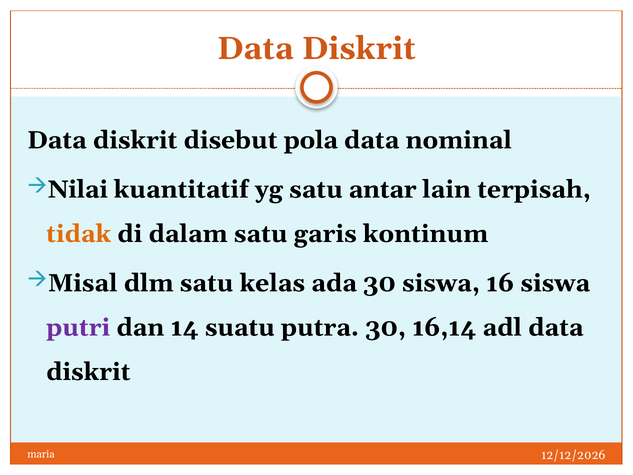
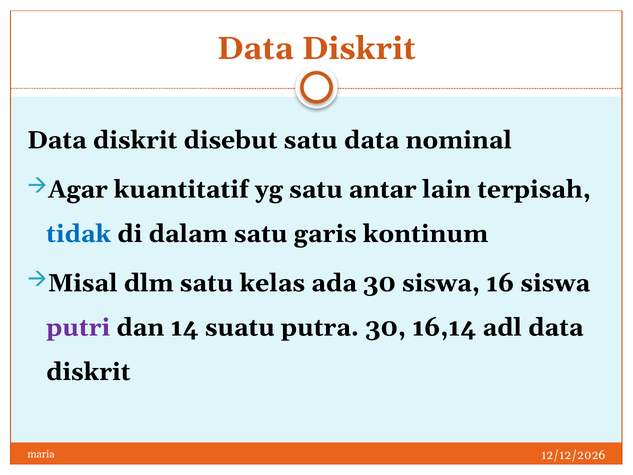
disebut pola: pola -> satu (311, 140)
Nilai: Nilai -> Agar (78, 189)
tidak colour: orange -> blue (79, 234)
